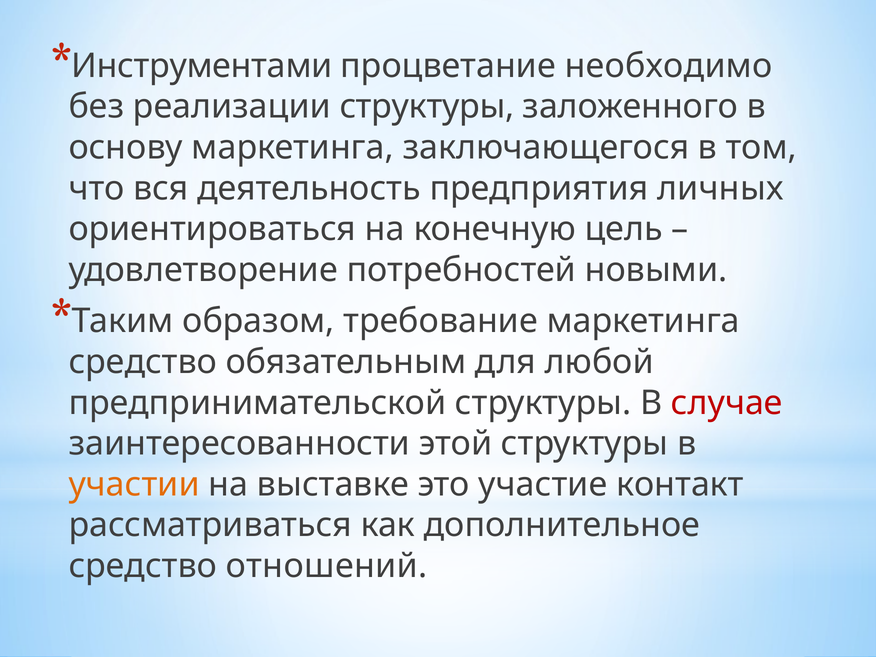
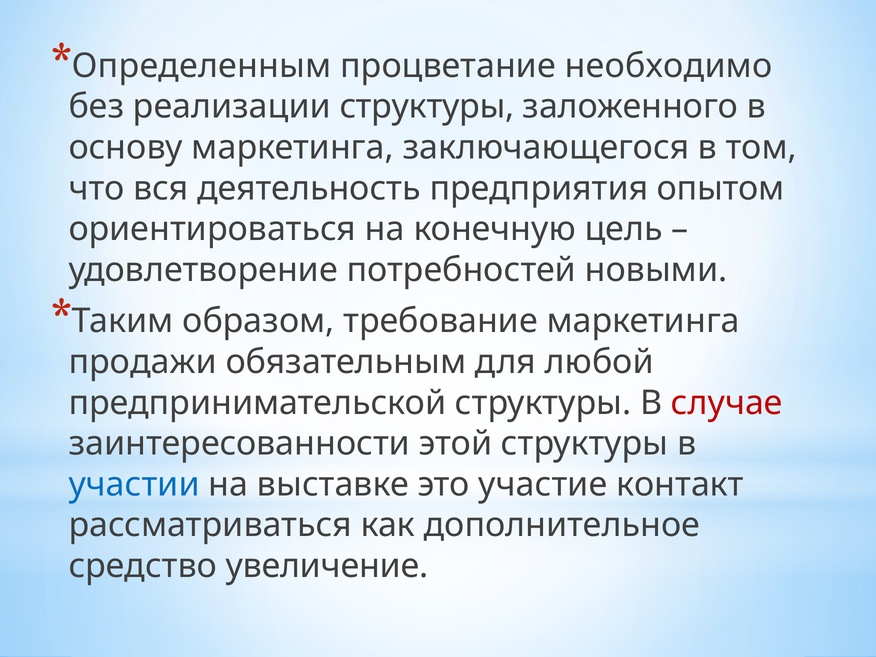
Инструментами: Инструментами -> Определенным (202, 66)
личных: личных -> опытом (721, 188)
средство: средство -> продажи (143, 362)
участии colour: orange -> blue (134, 484)
отношений: отношений -> увеличение (327, 566)
